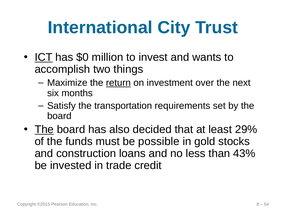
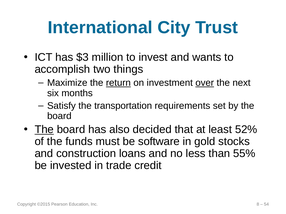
ICT underline: present -> none (44, 57)
$0: $0 -> $3 (83, 57)
over underline: none -> present (205, 83)
29%: 29% -> 52% (246, 130)
possible: possible -> software (159, 142)
43%: 43% -> 55% (244, 154)
